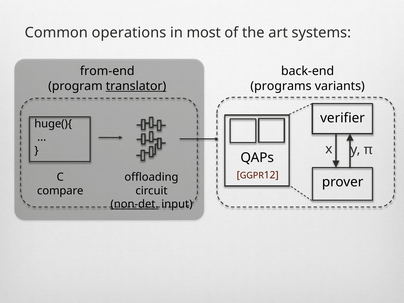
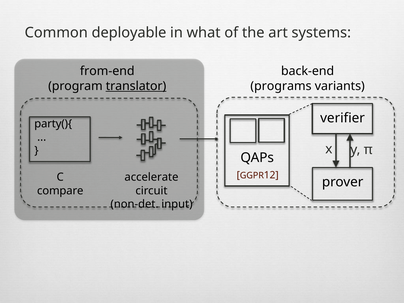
operations: operations -> deployable (129, 33)
most: most -> what (204, 33)
huge(){: huge(){ -> party(){ (53, 124)
offloading: offloading -> accelerate (151, 177)
non-det underline: present -> none (134, 204)
